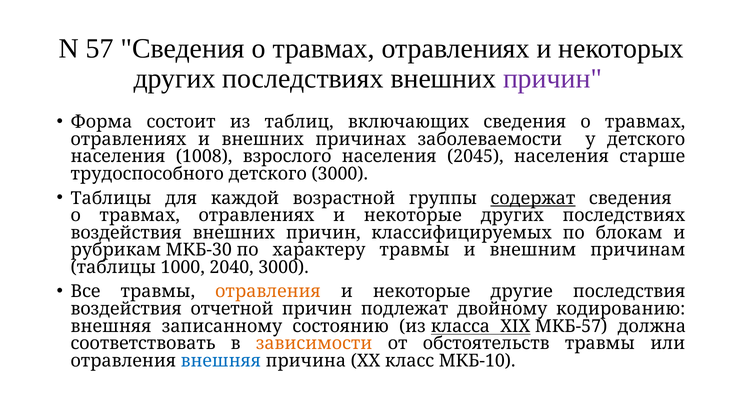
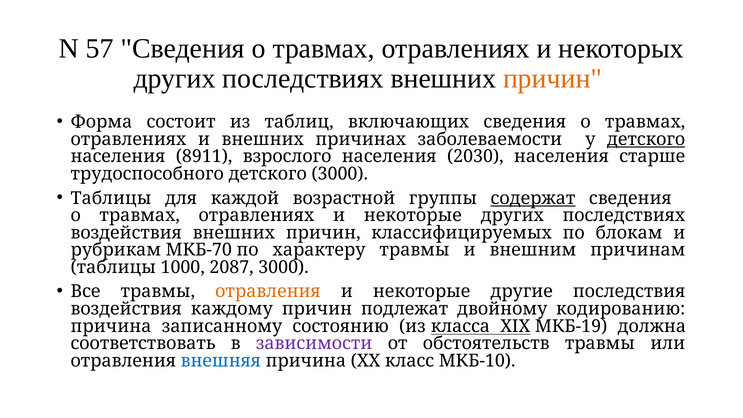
причин colour: purple -> orange (553, 79)
детского underline: none -> present (646, 139)
1008: 1008 -> 8911 (204, 157)
2045: 2045 -> 2030 (475, 157)
МКБ-30: МКБ-30 -> МКБ-70 (199, 250)
2040: 2040 -> 2087 (232, 267)
отчетной: отчетной -> каждому (232, 309)
внешняя: внешняя -> причина (111, 326)
МКБ-57: МКБ-57 -> МКБ-19 (571, 326)
зависимости colour: orange -> purple (314, 343)
